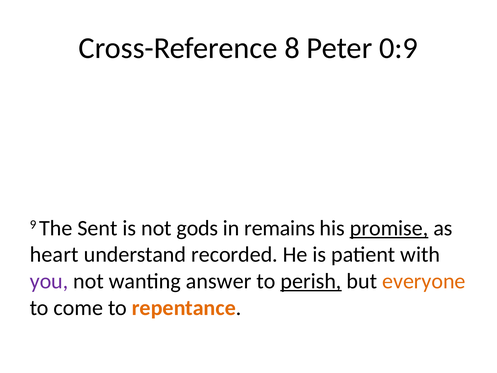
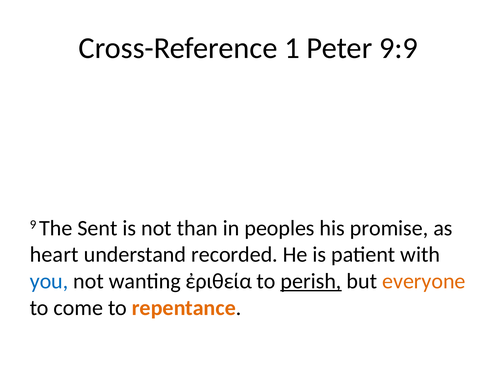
8: 8 -> 1 (292, 48)
0:9: 0:9 -> 9:9 (399, 48)
gods: gods -> than (197, 228)
remains: remains -> peoples (280, 228)
promise underline: present -> none (389, 228)
you colour: purple -> blue (49, 281)
answer: answer -> ἐριθεία (219, 281)
